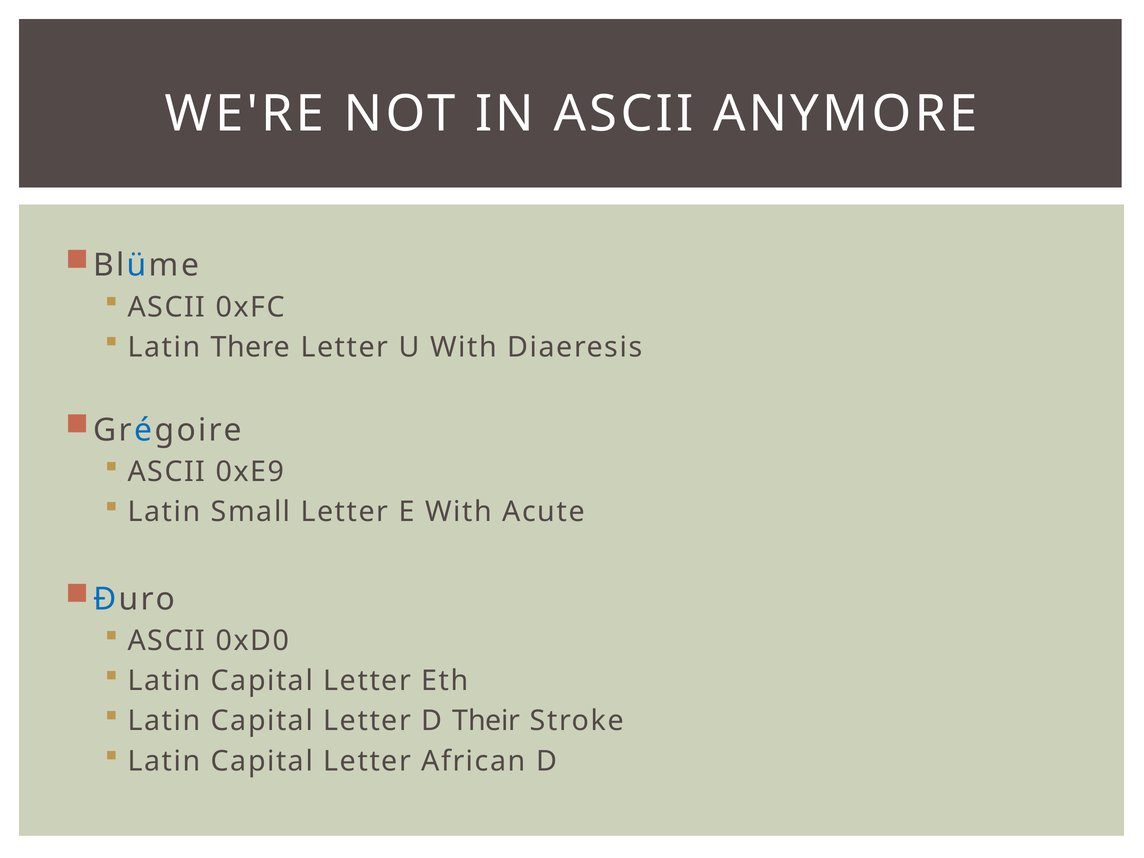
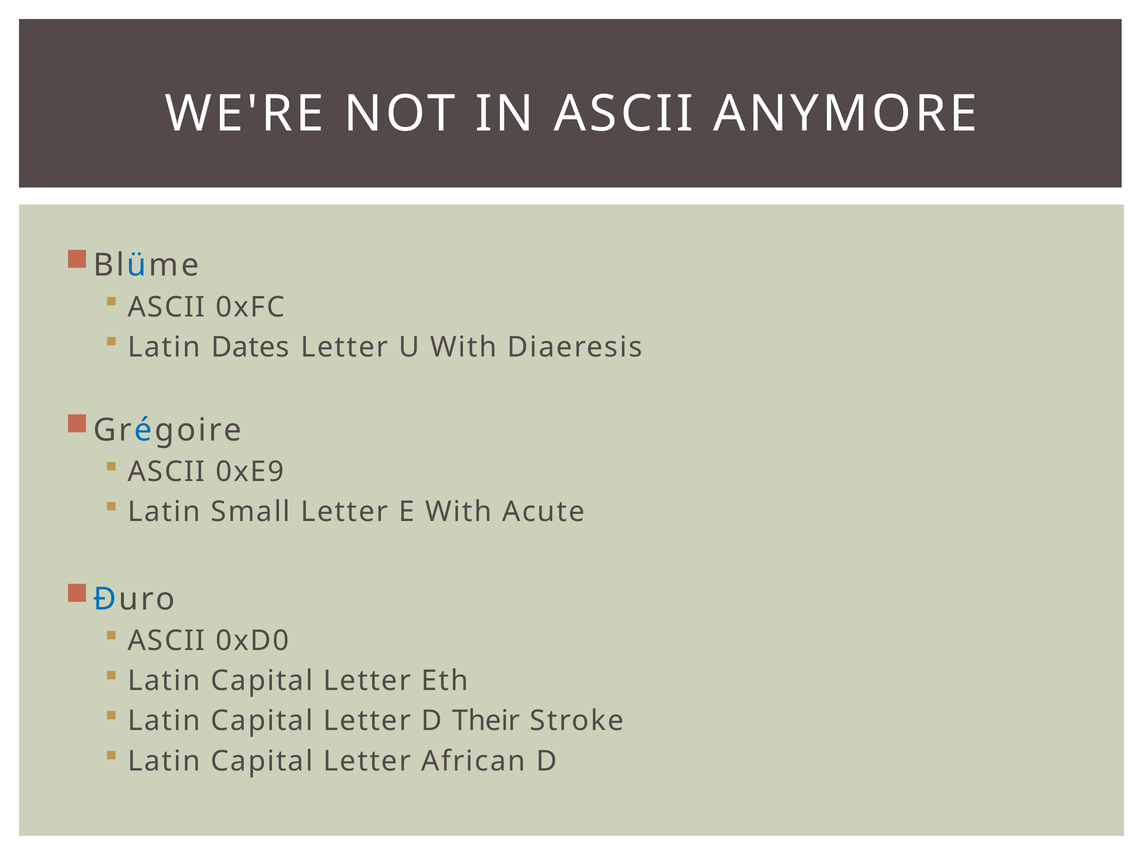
There: There -> Dates (250, 347)
